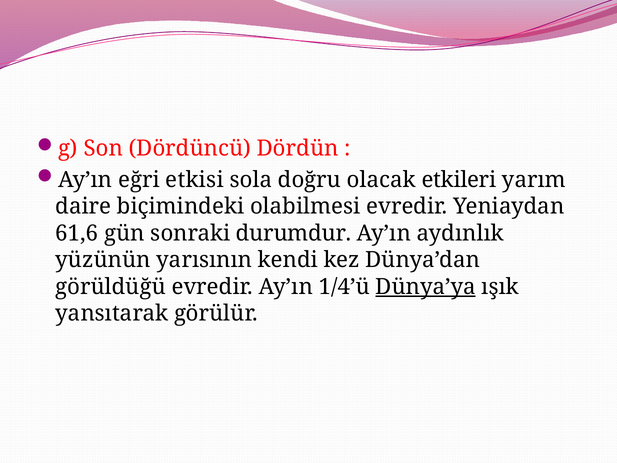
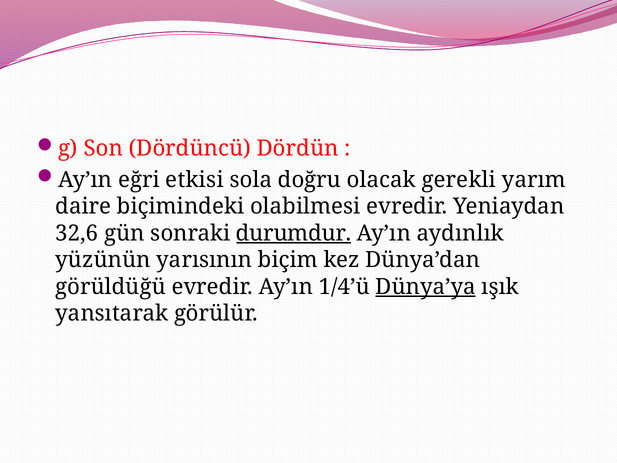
etkileri: etkileri -> gerekli (459, 180)
61,6: 61,6 -> 32,6 (77, 233)
durumdur underline: none -> present (294, 233)
kendi: kendi -> biçim (288, 260)
